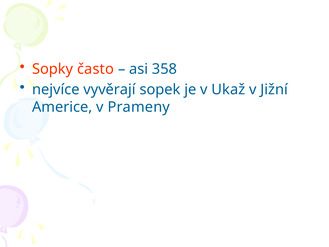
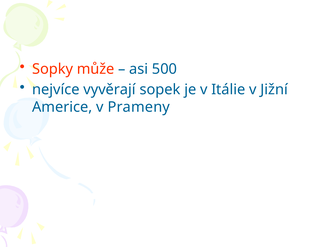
často: často -> může (96, 69)
358: 358 -> 500 (164, 69)
Ukaž: Ukaž -> Itálie (228, 89)
